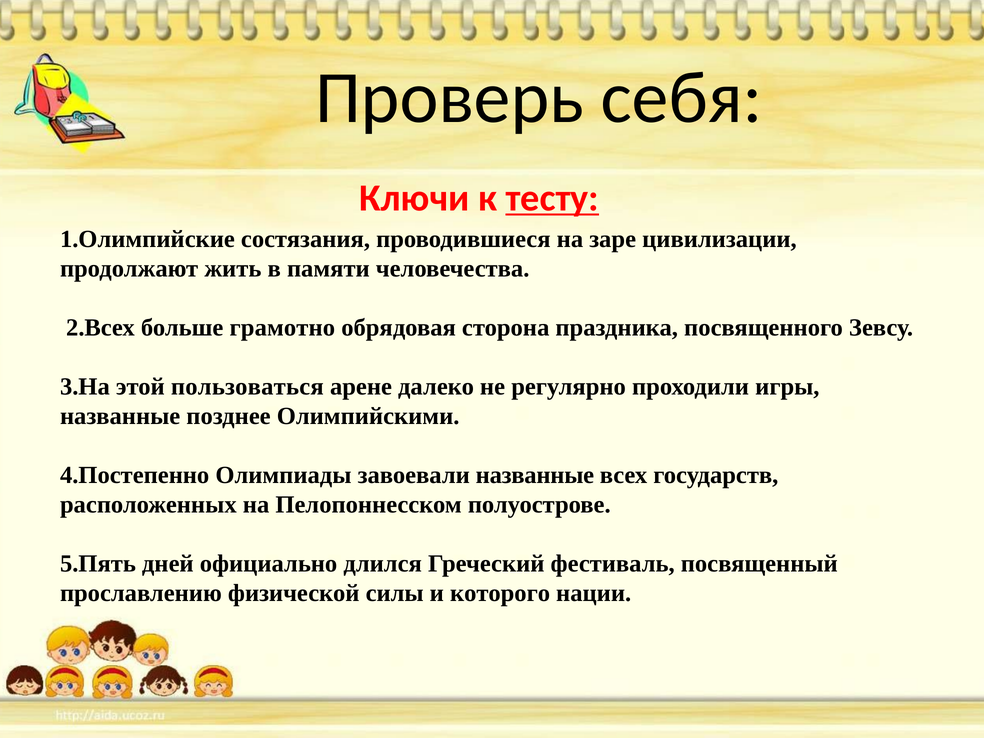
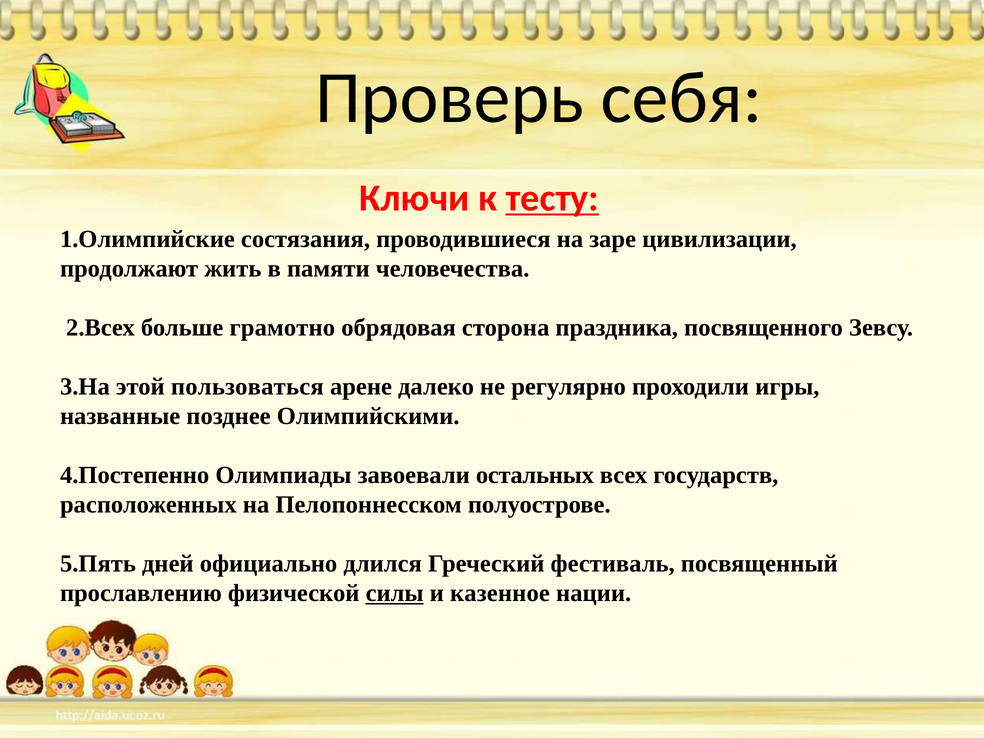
завоевали названные: названные -> остальных (535, 475)
силы underline: none -> present (395, 593)
которого: которого -> казенное (500, 593)
